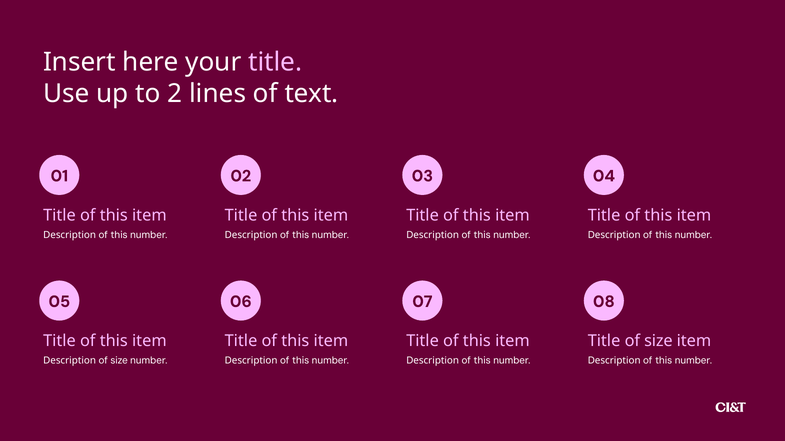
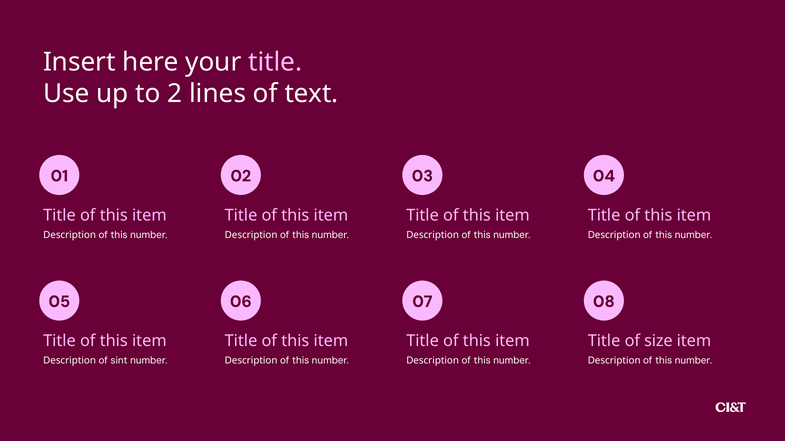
Description of size: size -> sint (119, 361)
